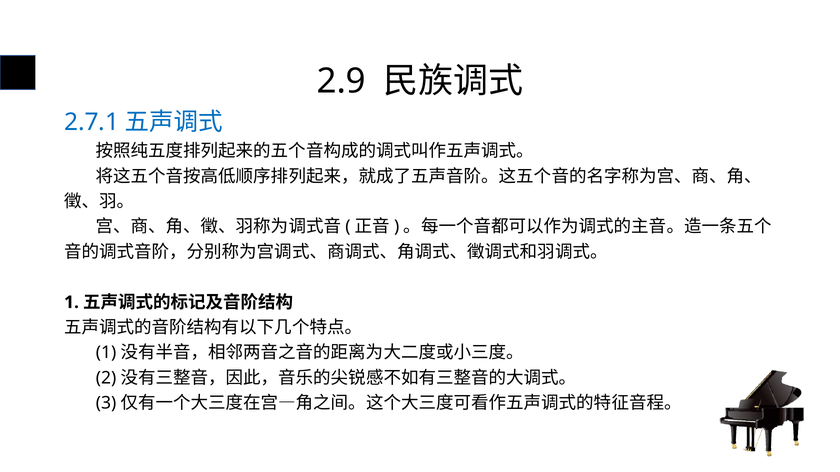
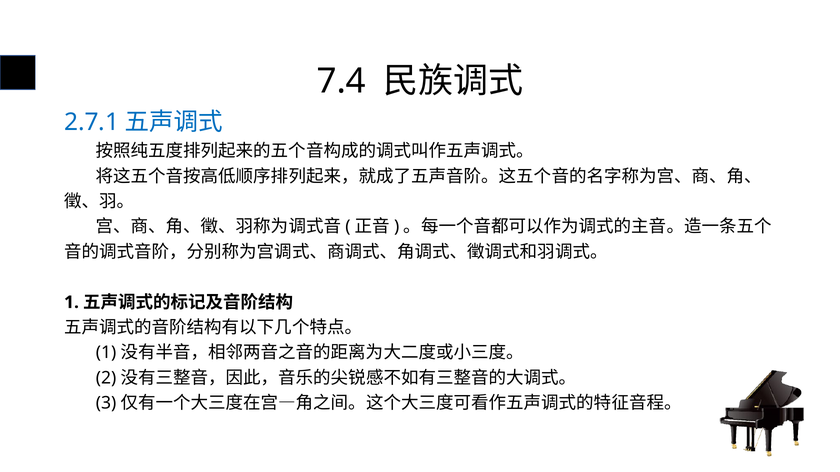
2.9: 2.9 -> 7.4 (341, 82)
